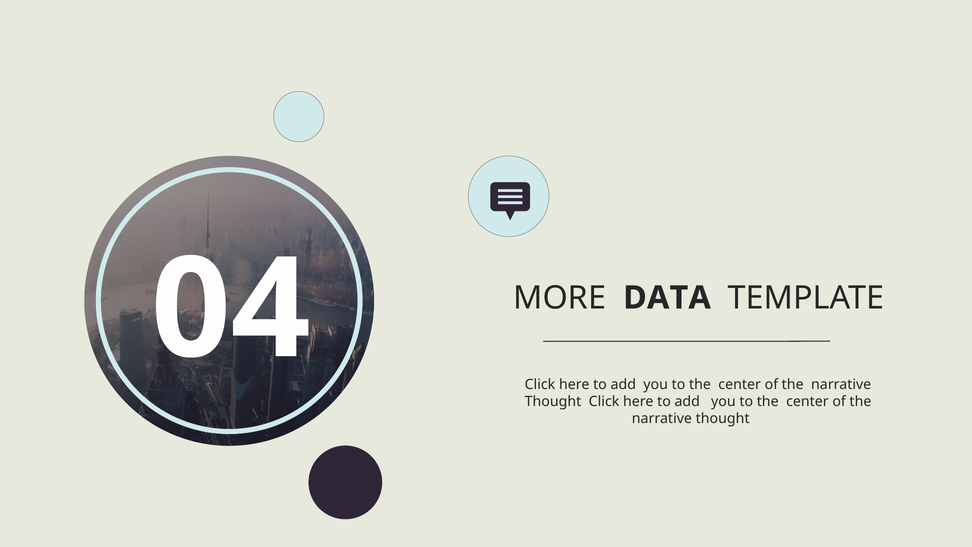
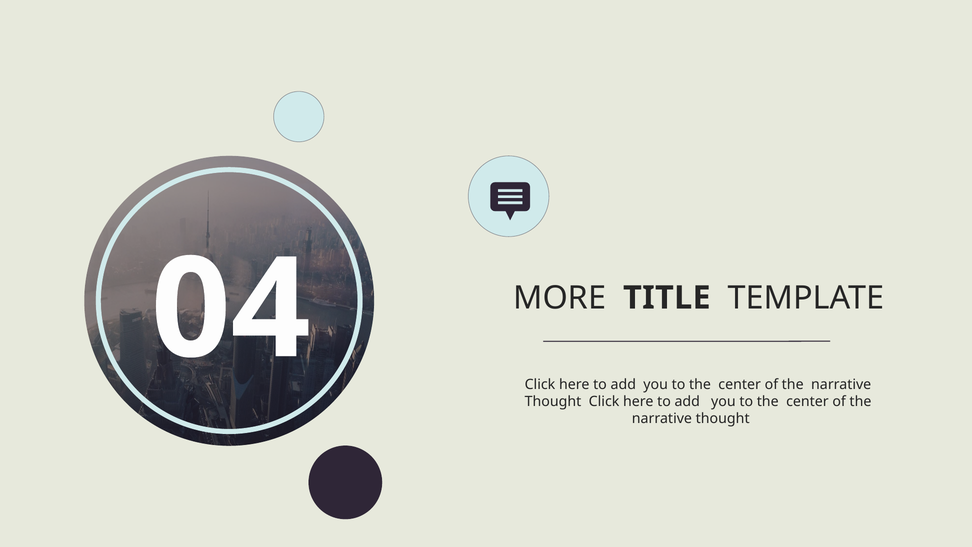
DATA: DATA -> TITLE (667, 298)
